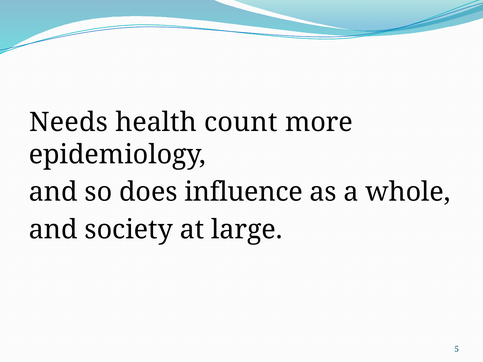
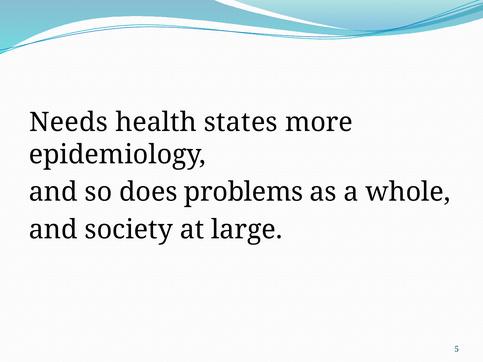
count: count -> states (241, 123)
influence: influence -> problems (244, 192)
